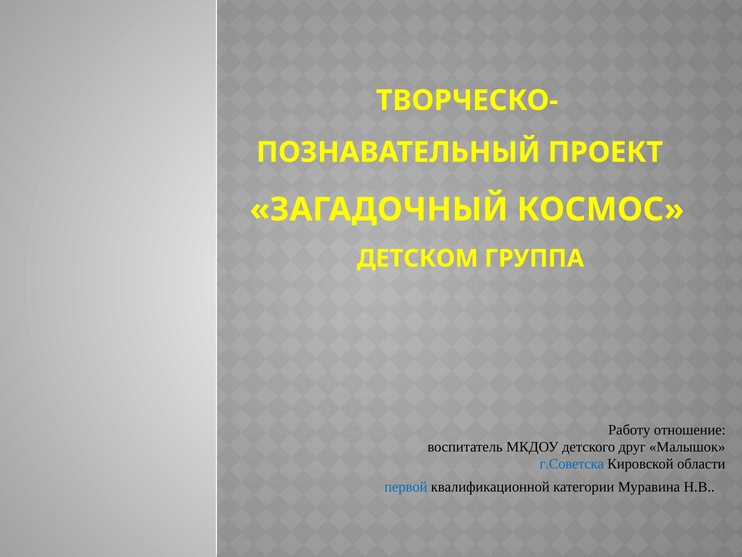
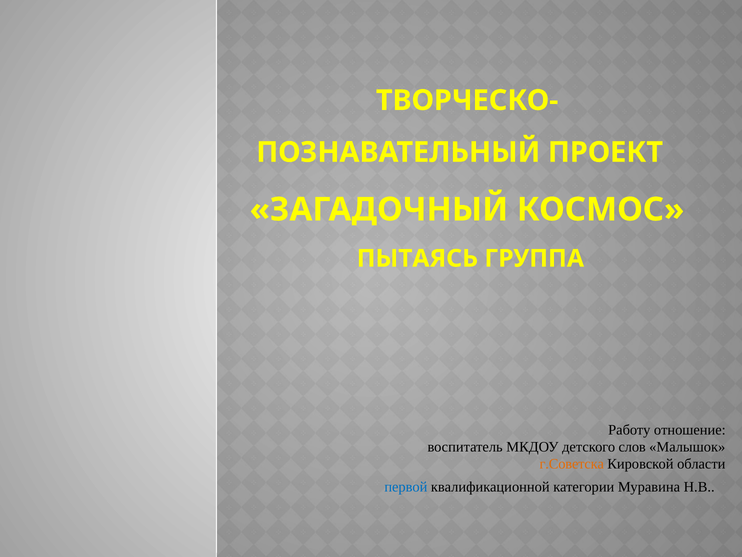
ДЕТСКОМ: ДЕТСКОМ -> ПЫТАЯСЬ (417, 258)
друг: друг -> слов (632, 447)
г.Советска colour: blue -> orange (572, 464)
